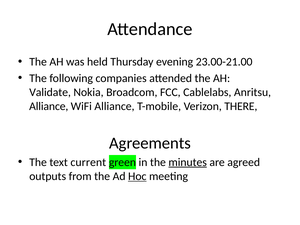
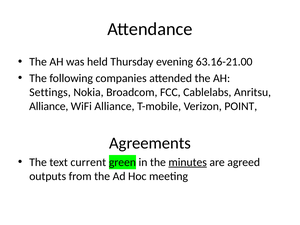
23.00-21.00: 23.00-21.00 -> 63.16-21.00 (224, 62)
Validate: Validate -> Settings (50, 92)
THERE: THERE -> POINT (241, 106)
Hoc underline: present -> none (137, 176)
